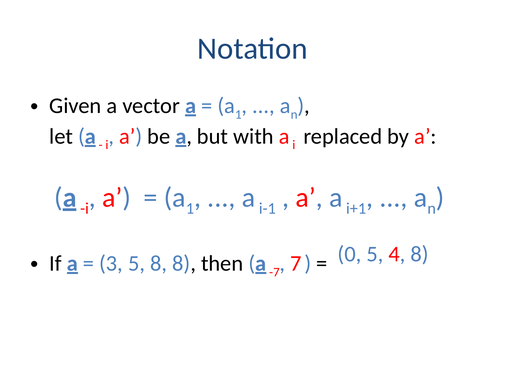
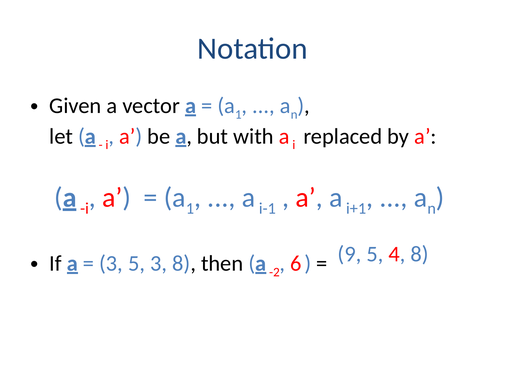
5 8: 8 -> 3 (159, 264)
-7: -7 -> -2 (274, 273)
7: 7 -> 6 (296, 264)
0: 0 -> 9 (350, 255)
